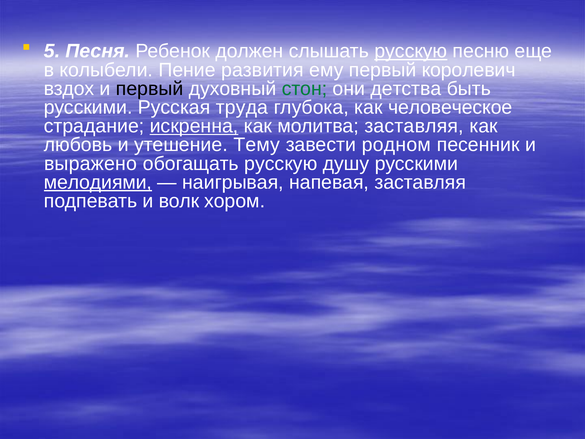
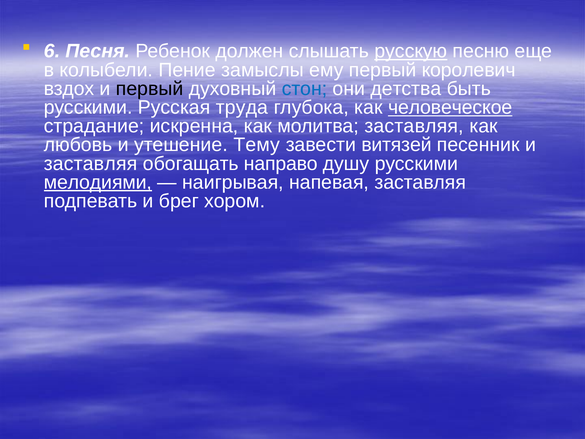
5: 5 -> 6 (52, 51)
развития: развития -> замыслы (262, 70)
стон colour: green -> blue (304, 89)
человеческое underline: none -> present (450, 107)
искренна underline: present -> none (194, 126)
родном: родном -> витязей (396, 145)
выражено: выражено -> заставляя (91, 164)
обогащать русскую: русскую -> направо (281, 164)
волк: волк -> брег (179, 201)
